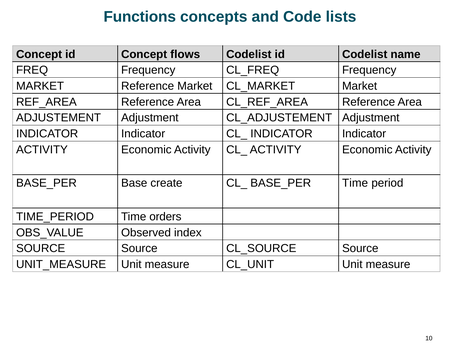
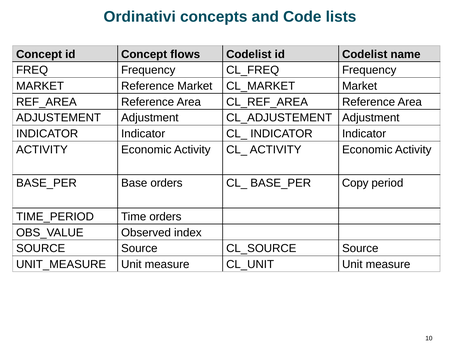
Functions: Functions -> Ordinativi (140, 17)
Base create: create -> orders (167, 183)
Time: Time -> Copy (355, 183)
